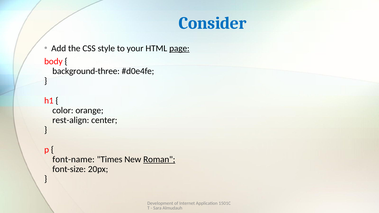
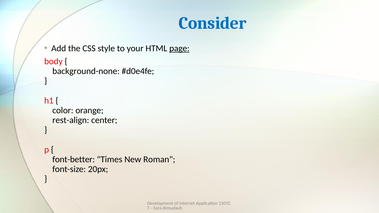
background-three: background-three -> background-none (86, 71)
font-name: font-name -> font-better (74, 159)
Roman underline: present -> none (159, 159)
